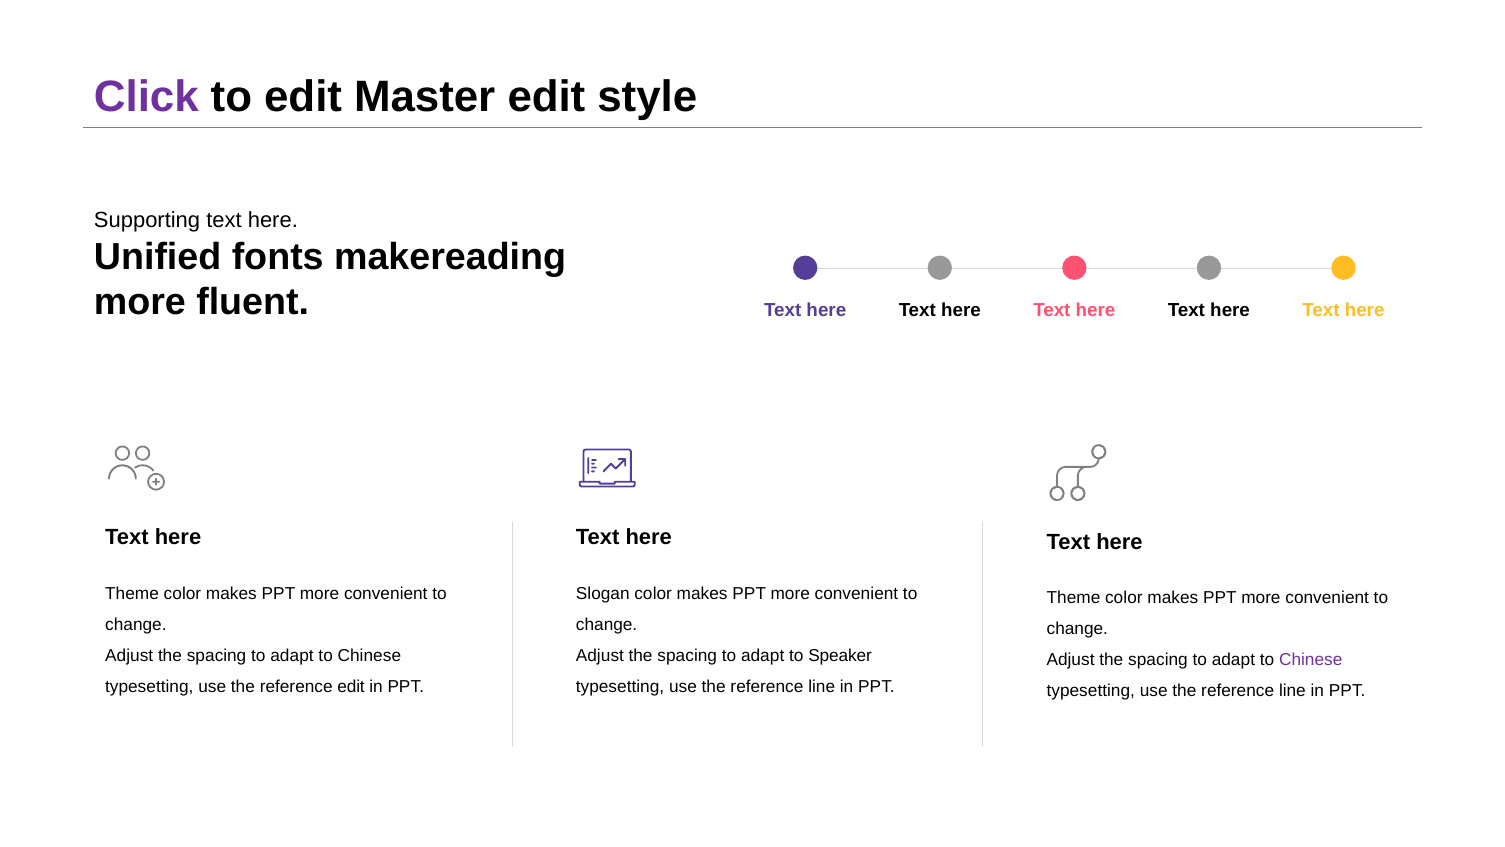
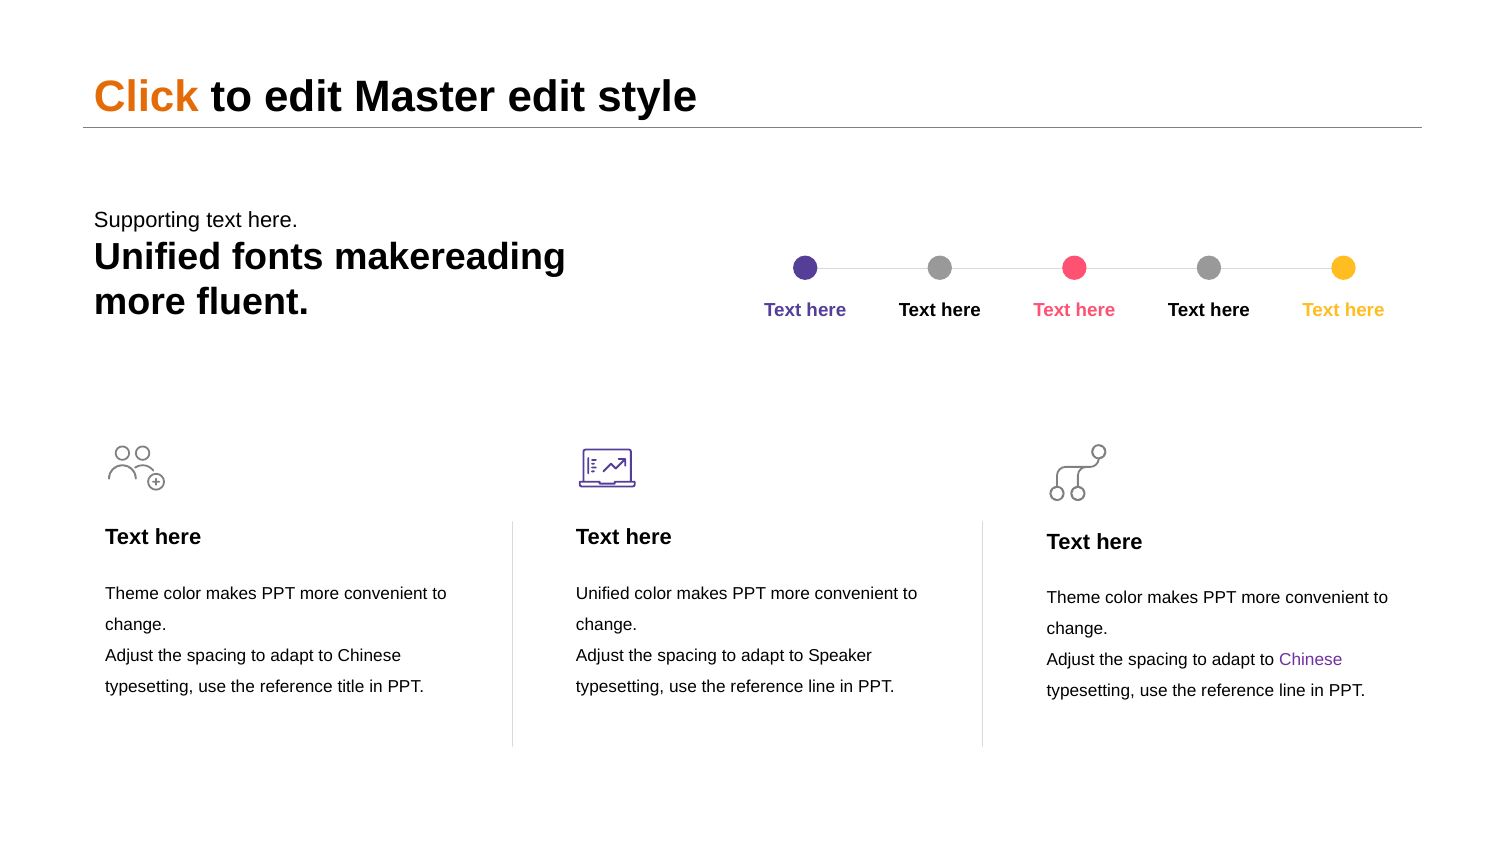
Click colour: purple -> orange (146, 97)
Slogan: Slogan -> Unified (603, 593)
reference edit: edit -> title (351, 686)
